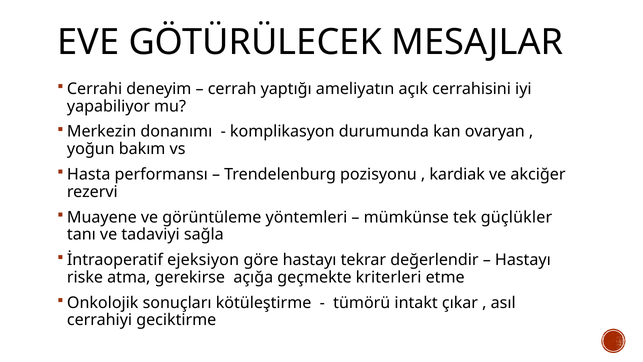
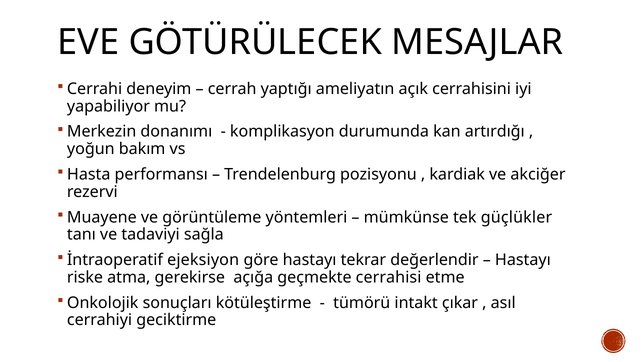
ovaryan: ovaryan -> artırdığı (495, 132)
kriterleri: kriterleri -> cerrahisi (389, 277)
